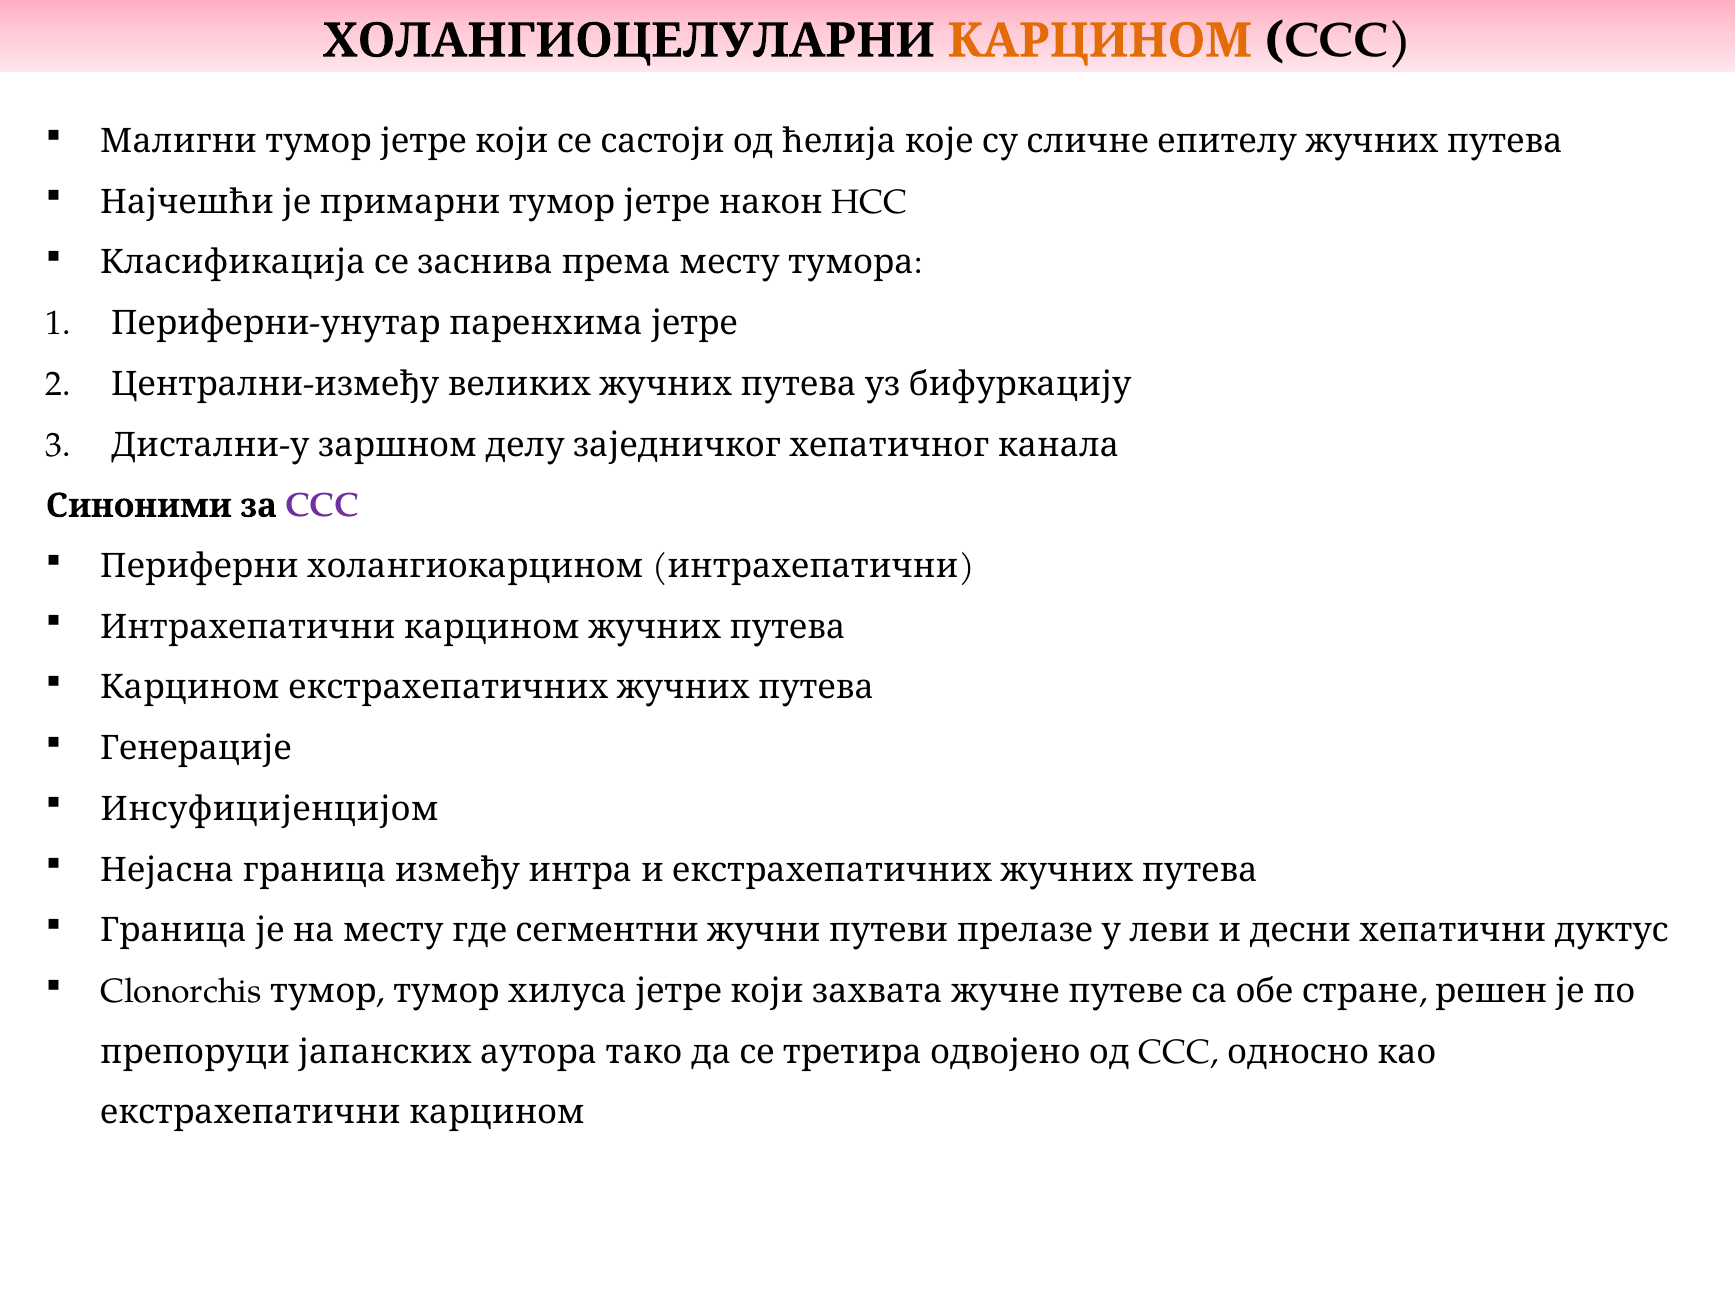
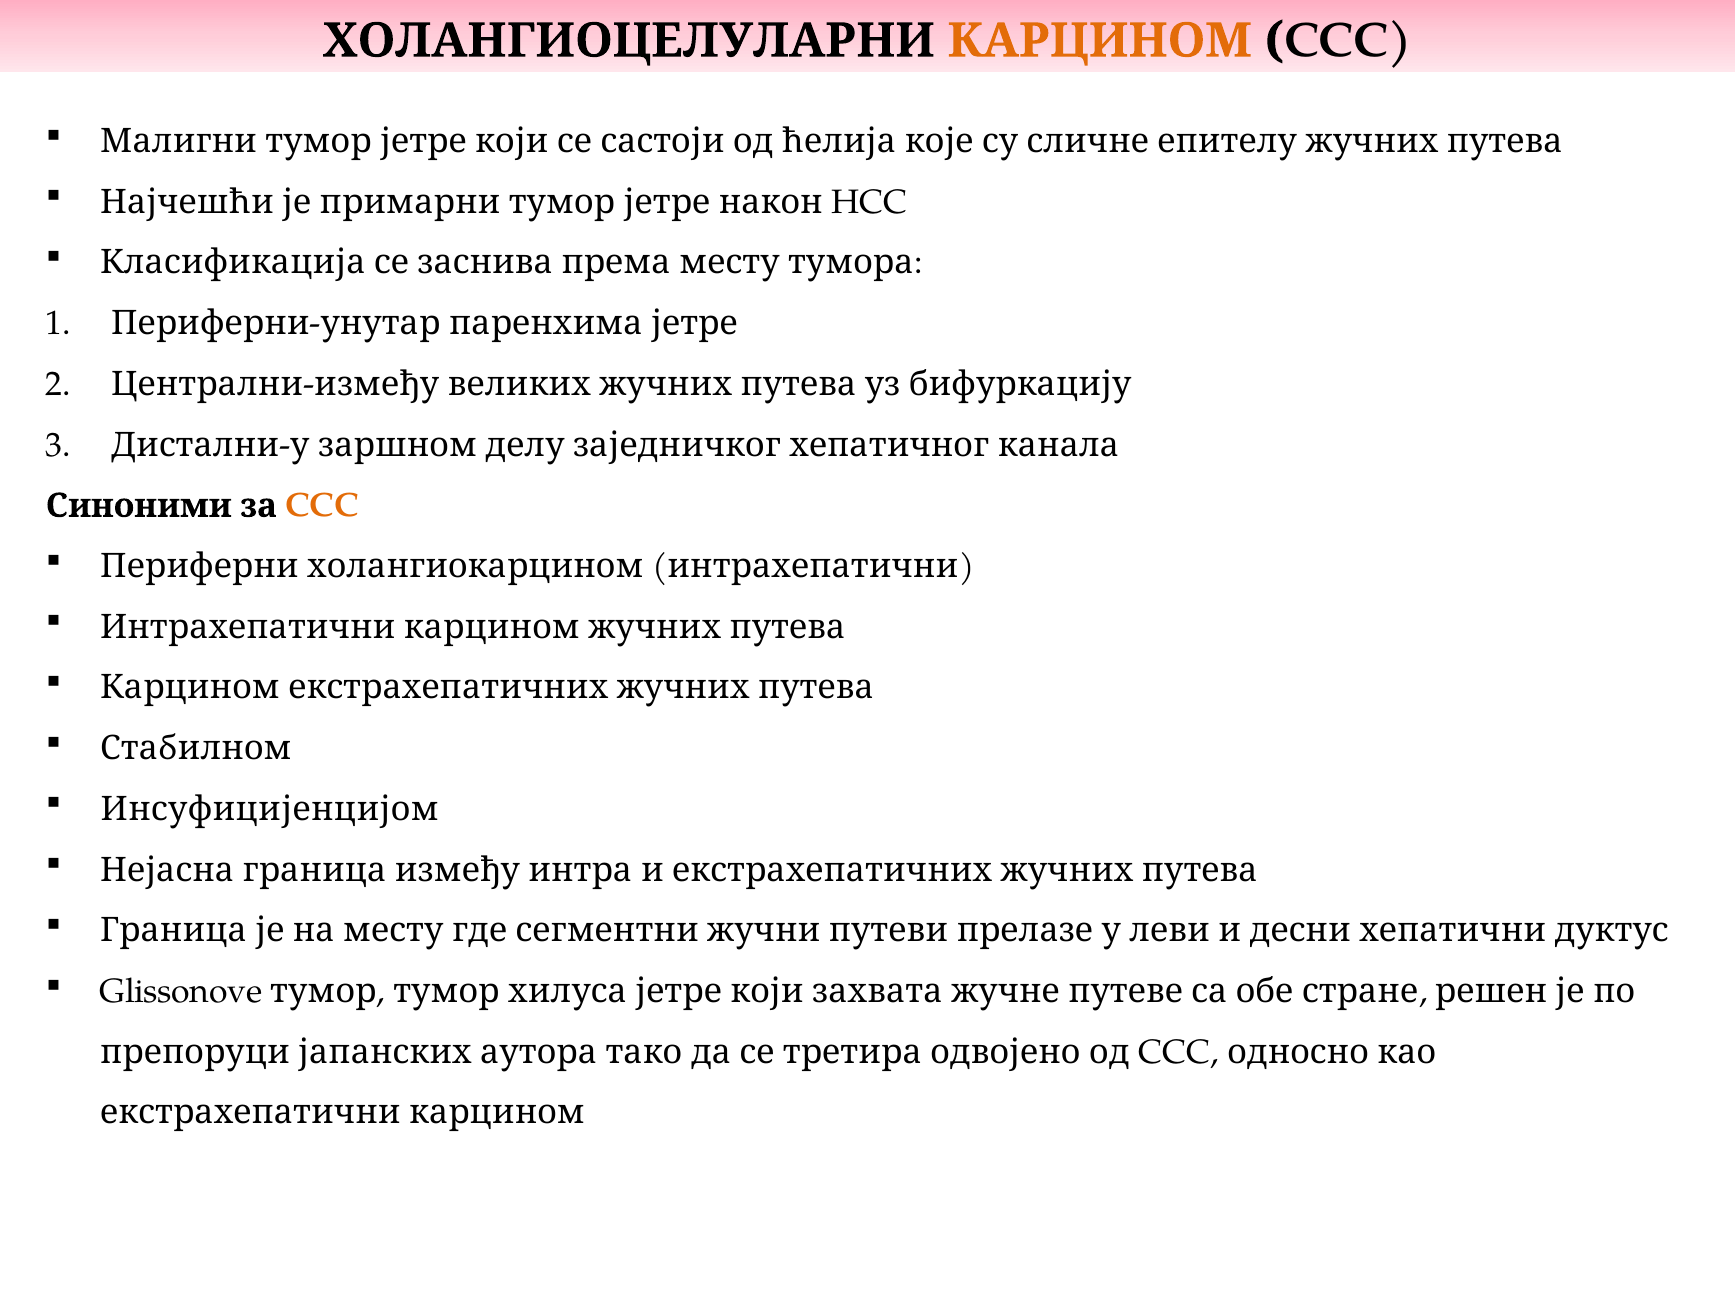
CCC colour: purple -> orange (322, 506)
Генерације: Генерације -> Стабилном (196, 749)
Clonorchis: Clonorchis -> Glissonove (181, 992)
